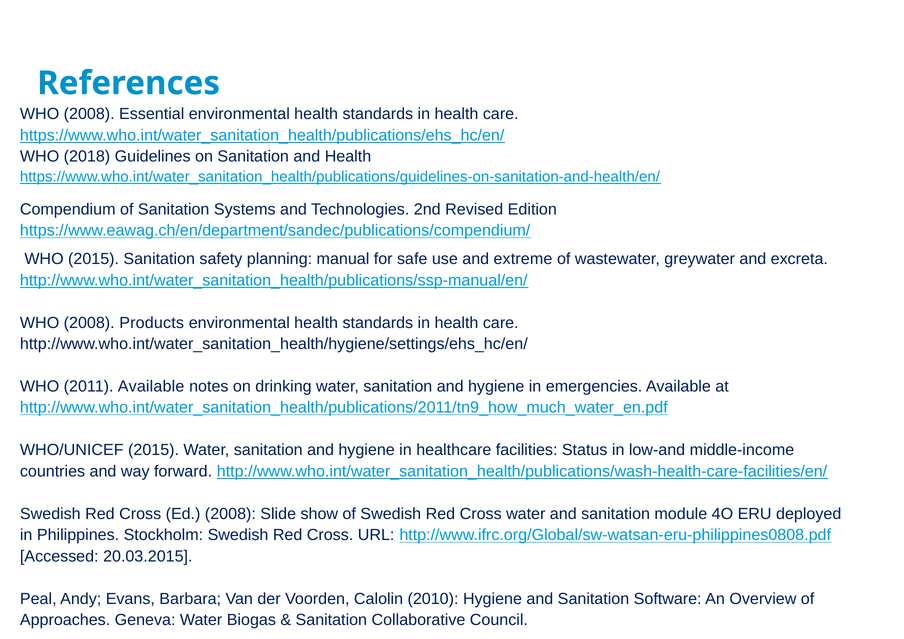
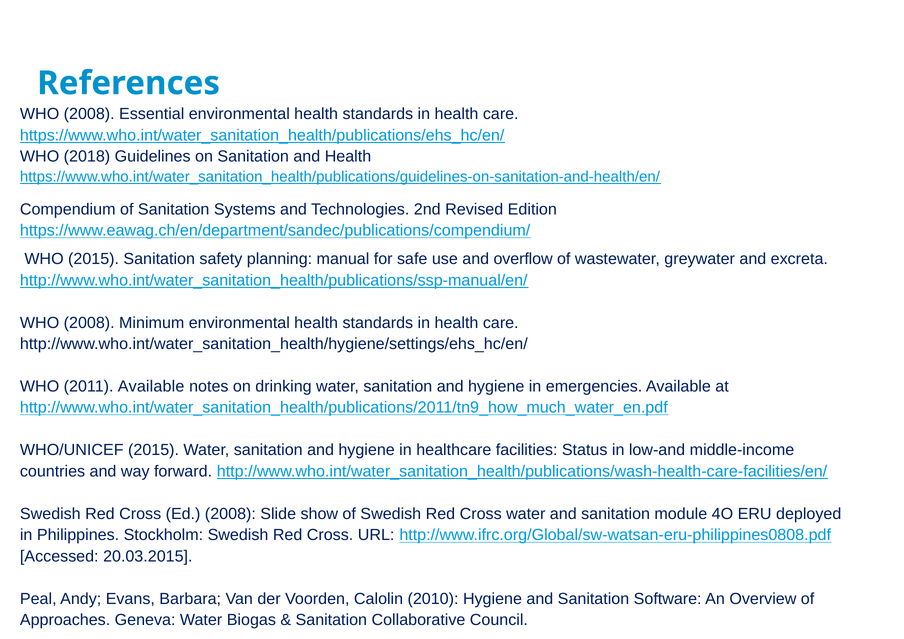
extreme: extreme -> overflow (523, 259)
Products: Products -> Minimum (152, 323)
